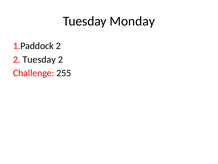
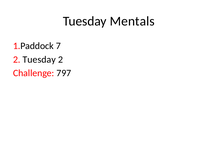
Monday: Monday -> Mentals (132, 21)
1.Paddock 2: 2 -> 7 (58, 46)
255: 255 -> 797 (64, 73)
